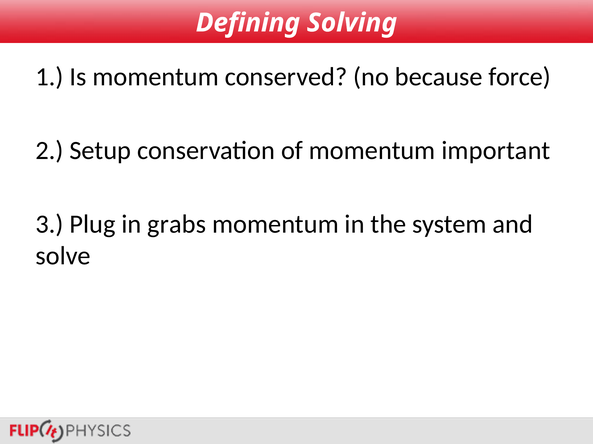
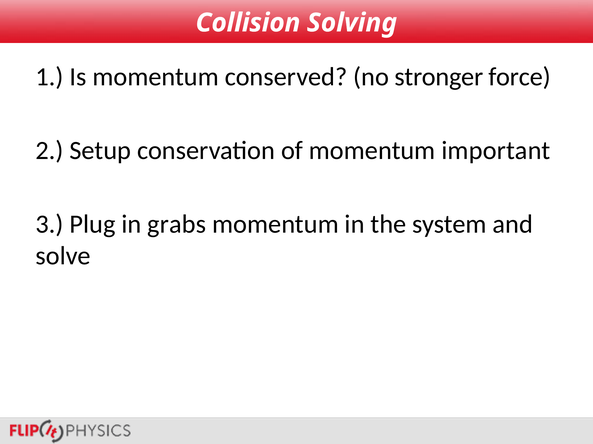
Defining: Defining -> Collision (248, 23)
because: because -> stronger (439, 77)
